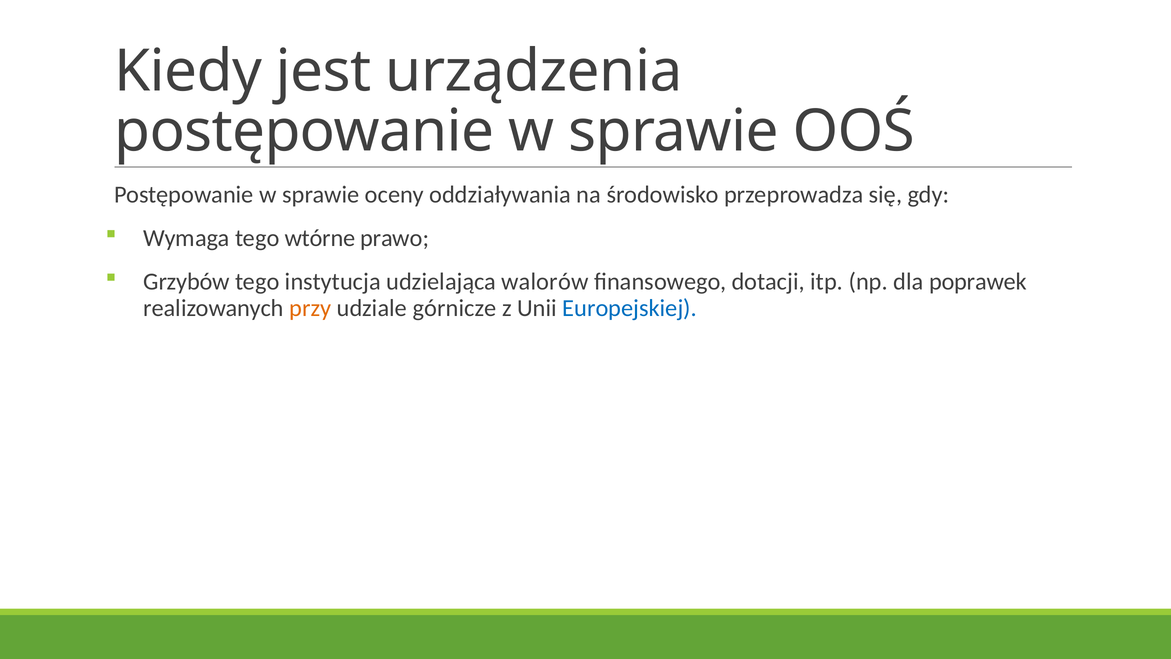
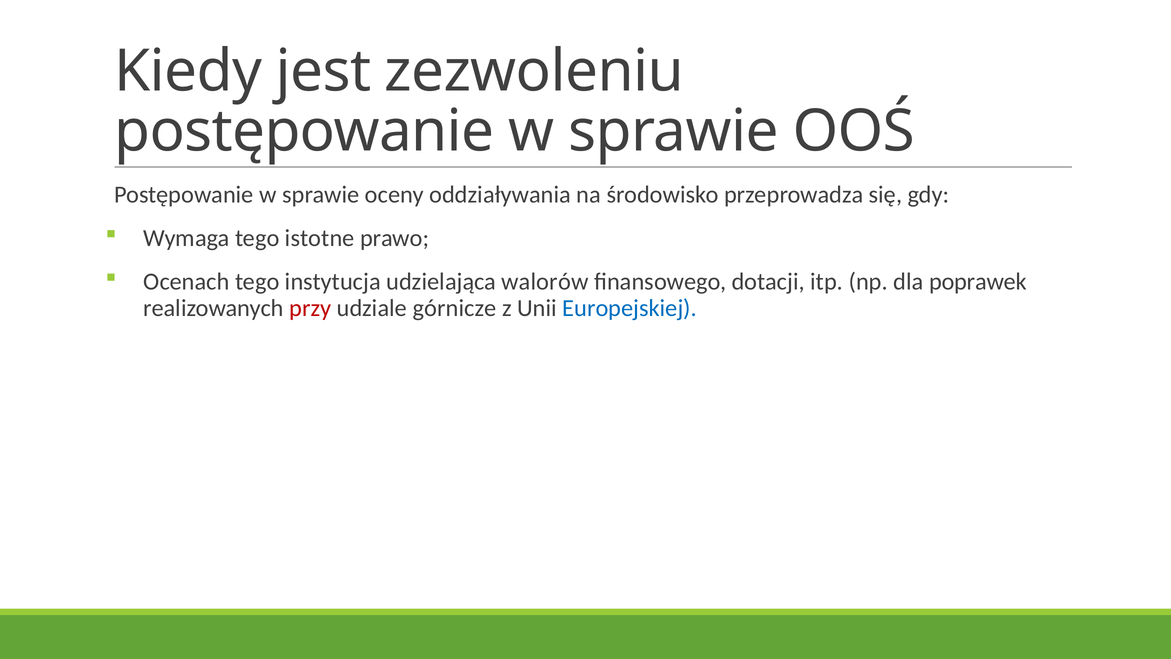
urządzenia: urządzenia -> zezwoleniu (534, 71)
wtórne: wtórne -> istotne (320, 238)
Grzybów: Grzybów -> Ocenach (186, 282)
przy colour: orange -> red (310, 308)
